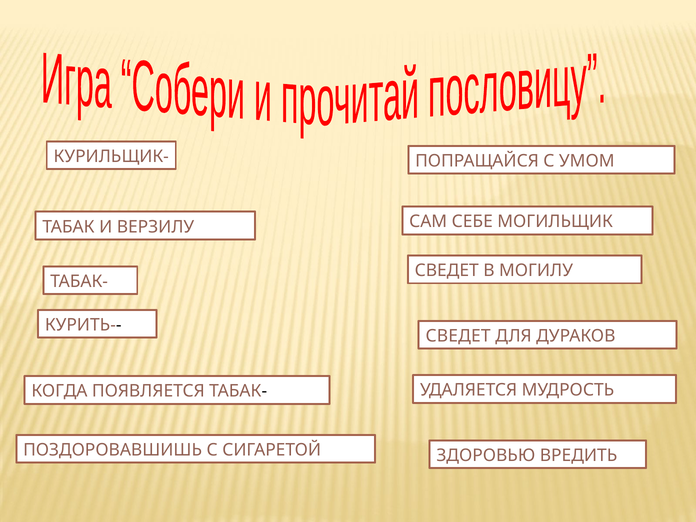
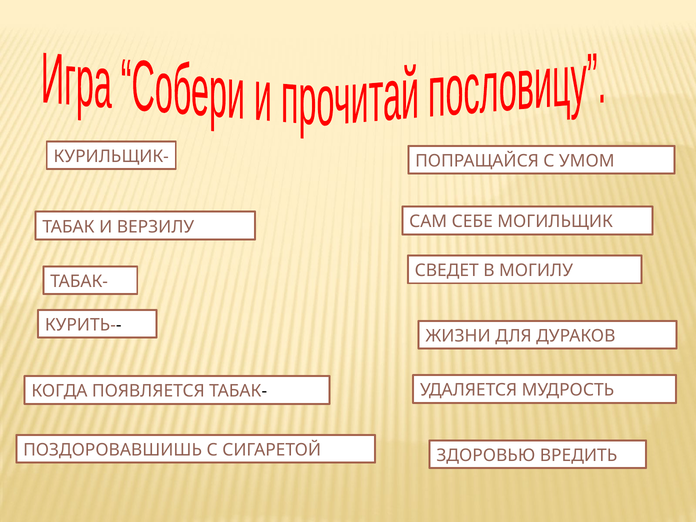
СВЕДЕТ: СВЕДЕТ -> ЖИЗНИ (458, 336)
